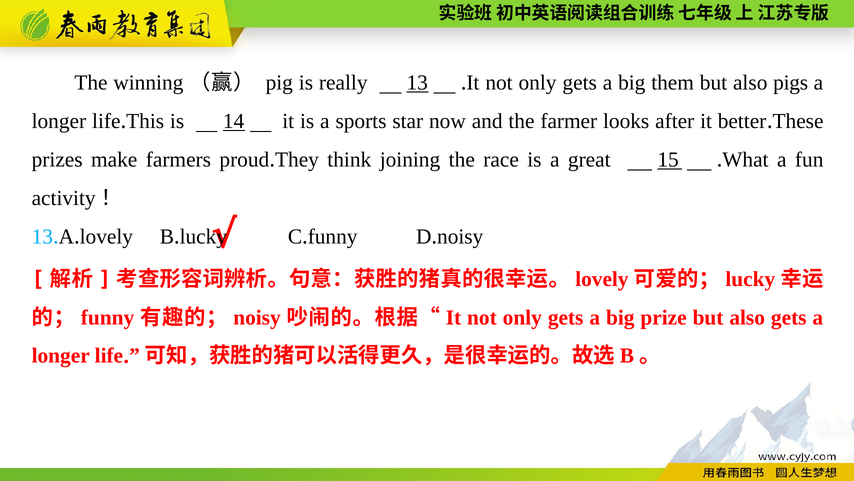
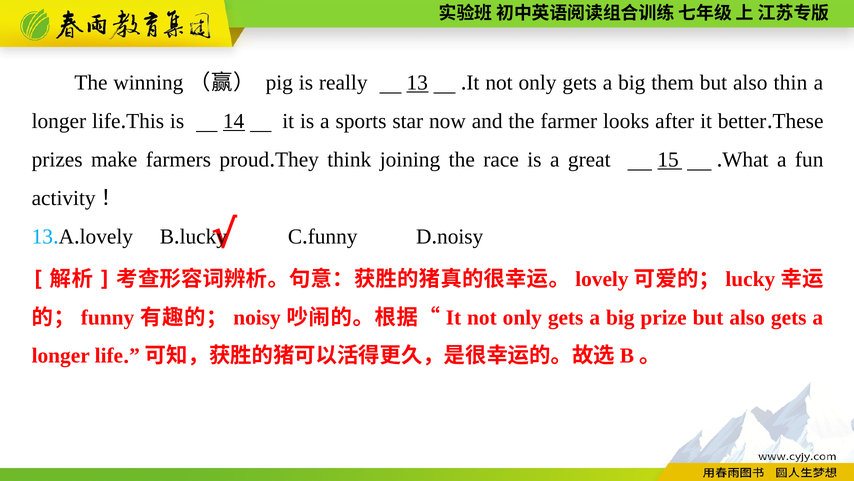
pigs: pigs -> thin (790, 83)
